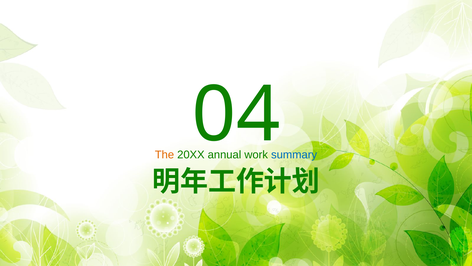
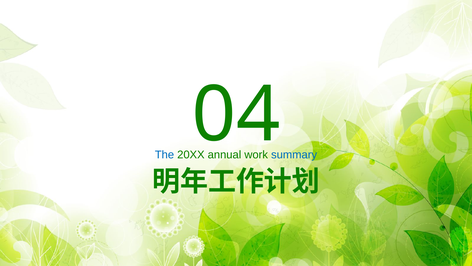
The colour: orange -> blue (164, 154)
